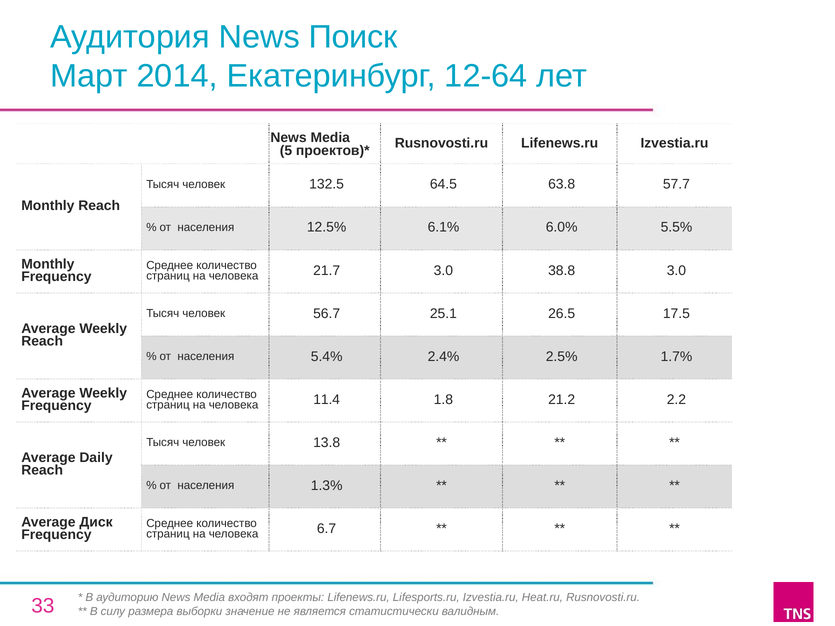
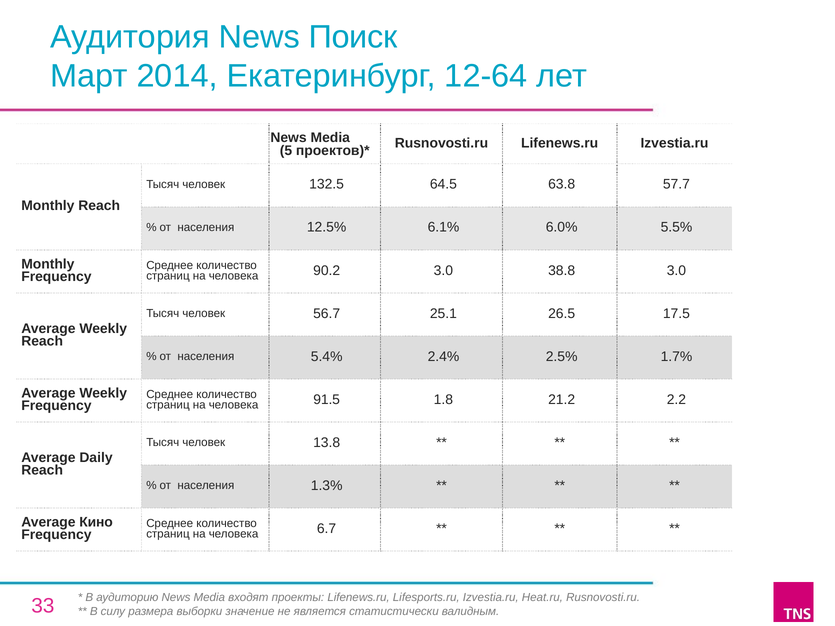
21.7: 21.7 -> 90.2 (327, 271)
11.4: 11.4 -> 91.5 (327, 400)
Диск: Диск -> Кино (96, 522)
